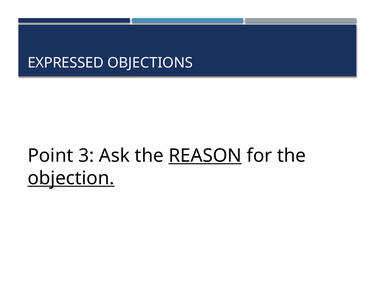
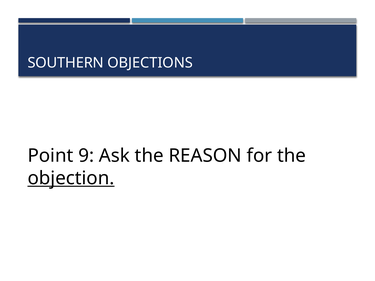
EXPRESSED: EXPRESSED -> SOUTHERN (66, 63)
3: 3 -> 9 (86, 156)
REASON underline: present -> none (205, 156)
